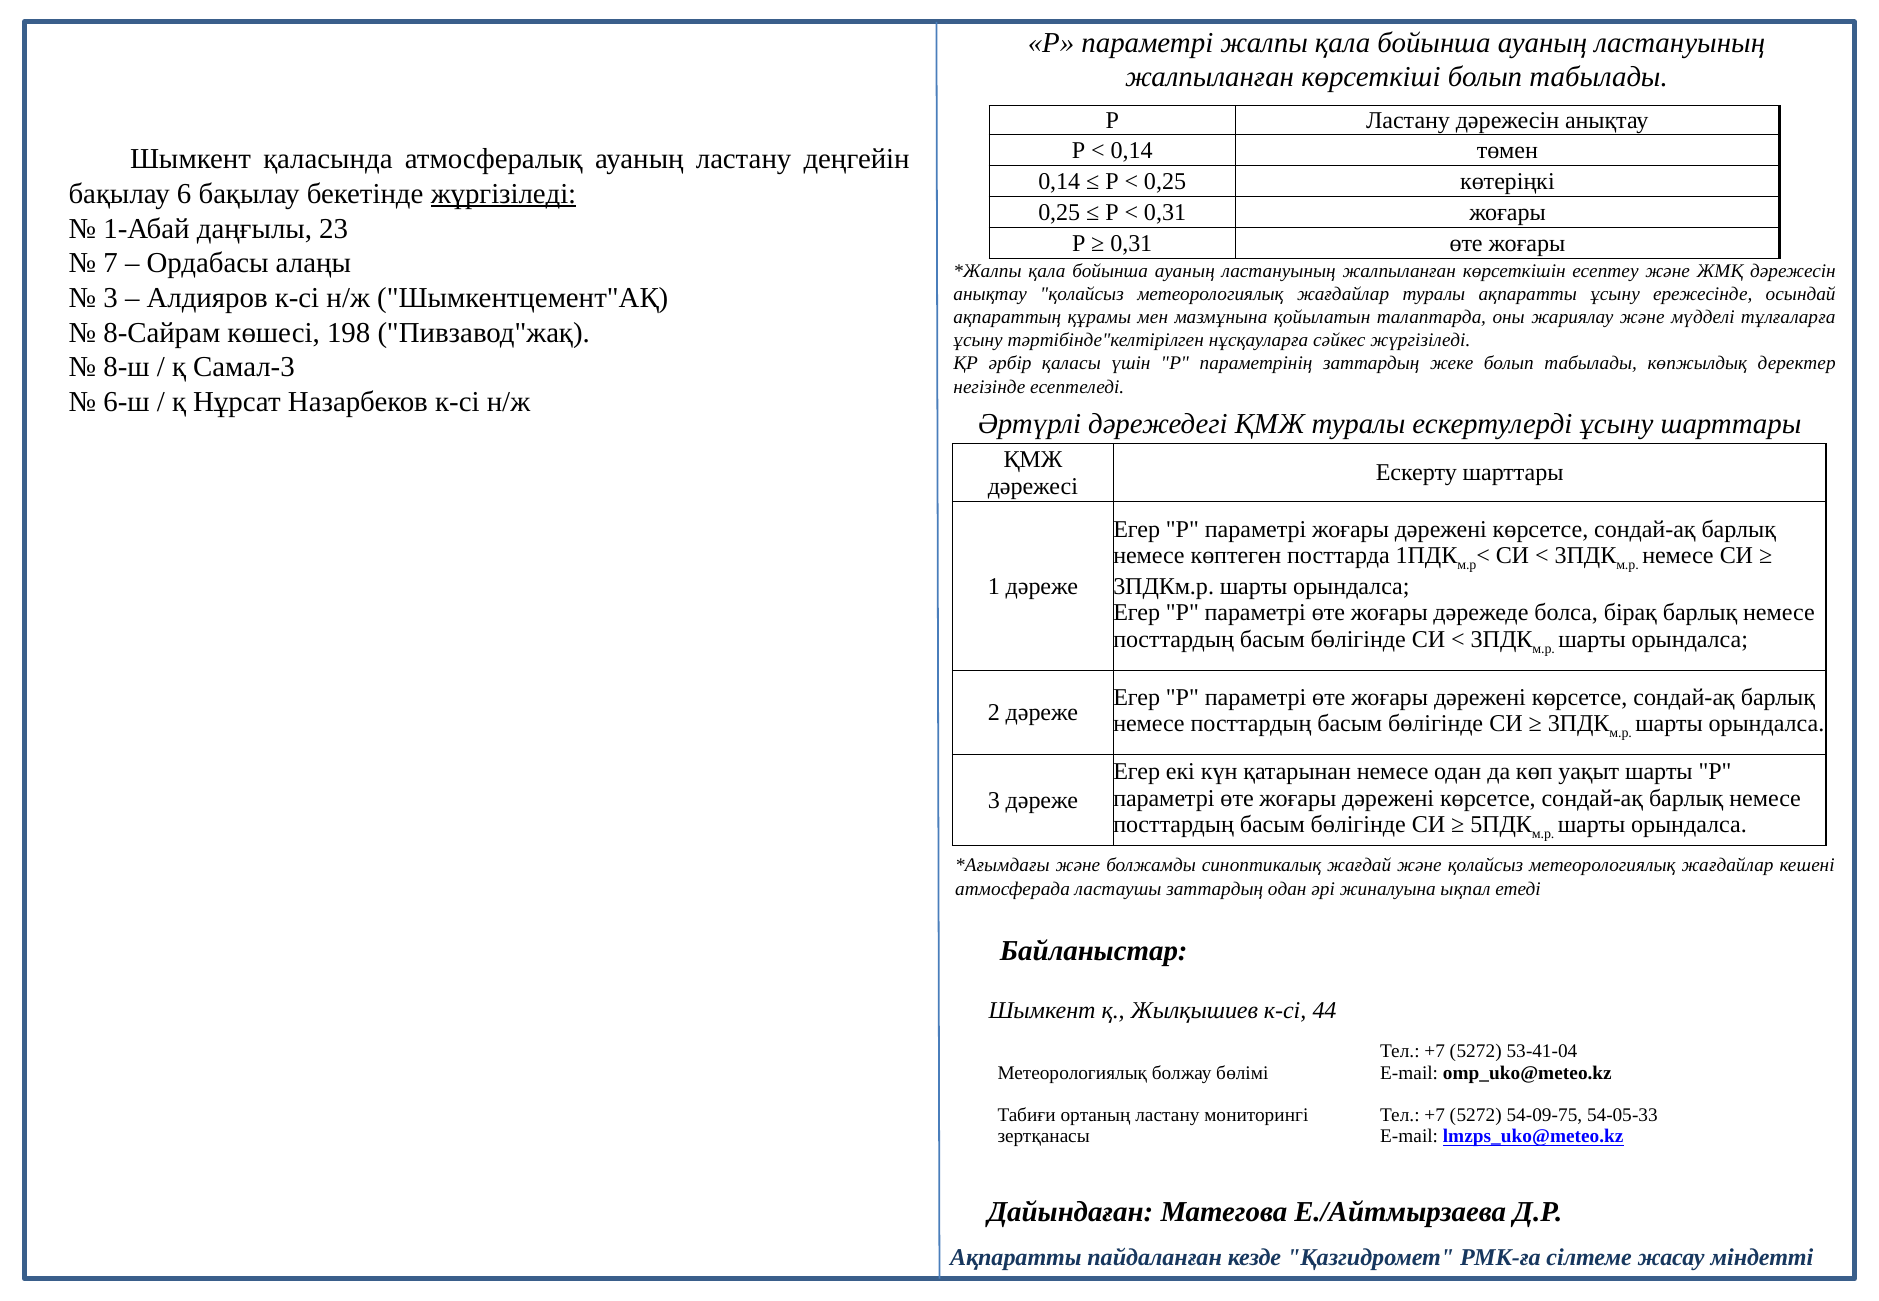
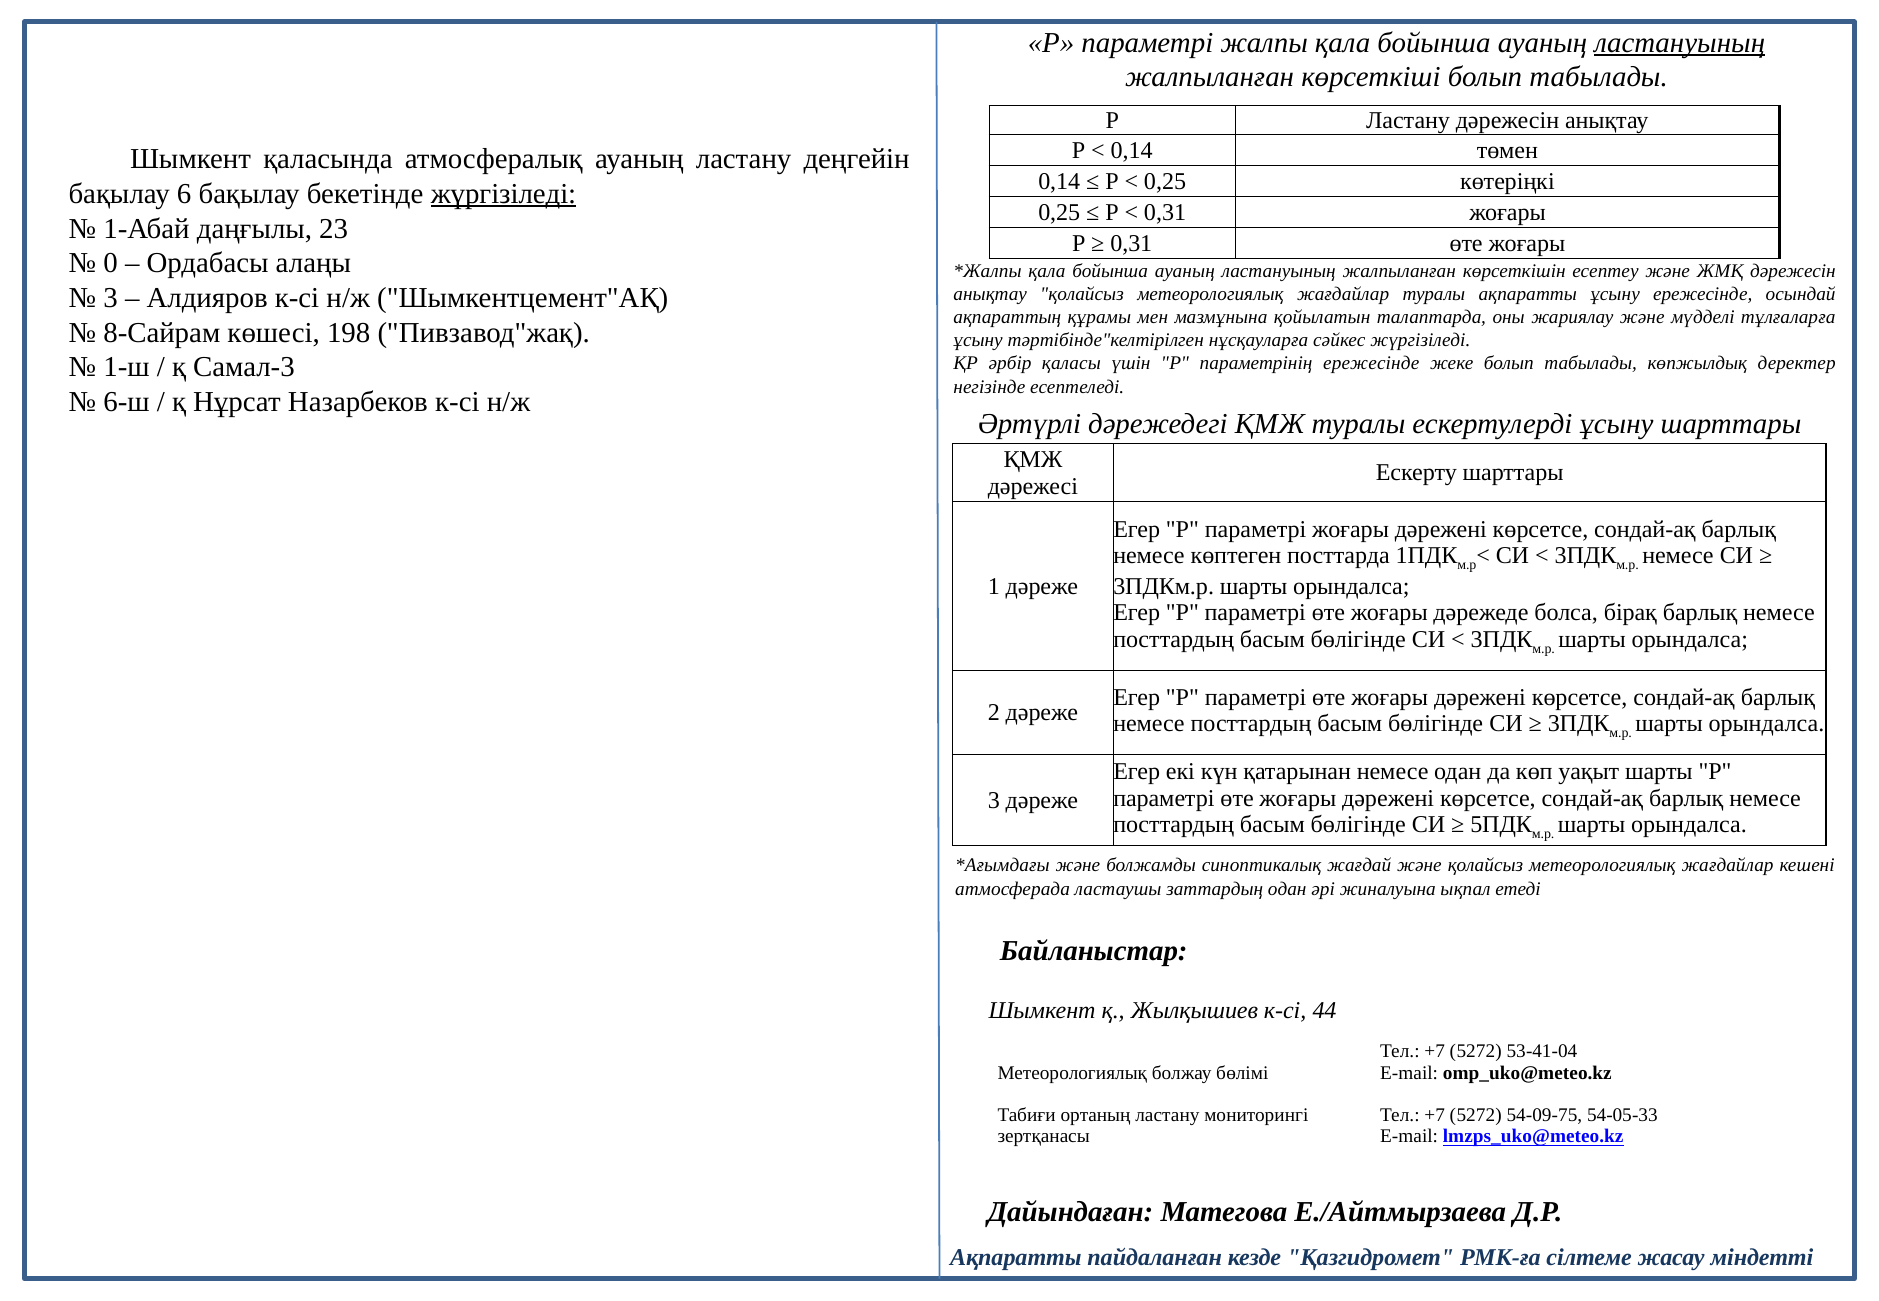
ластануының underline: none -> present (1680, 43)
7: 7 -> 0 (111, 263)
8-ш: 8-ш -> 1-ш (126, 367)
параметрінің заттардың: заттардың -> ережесінде (1371, 364)
